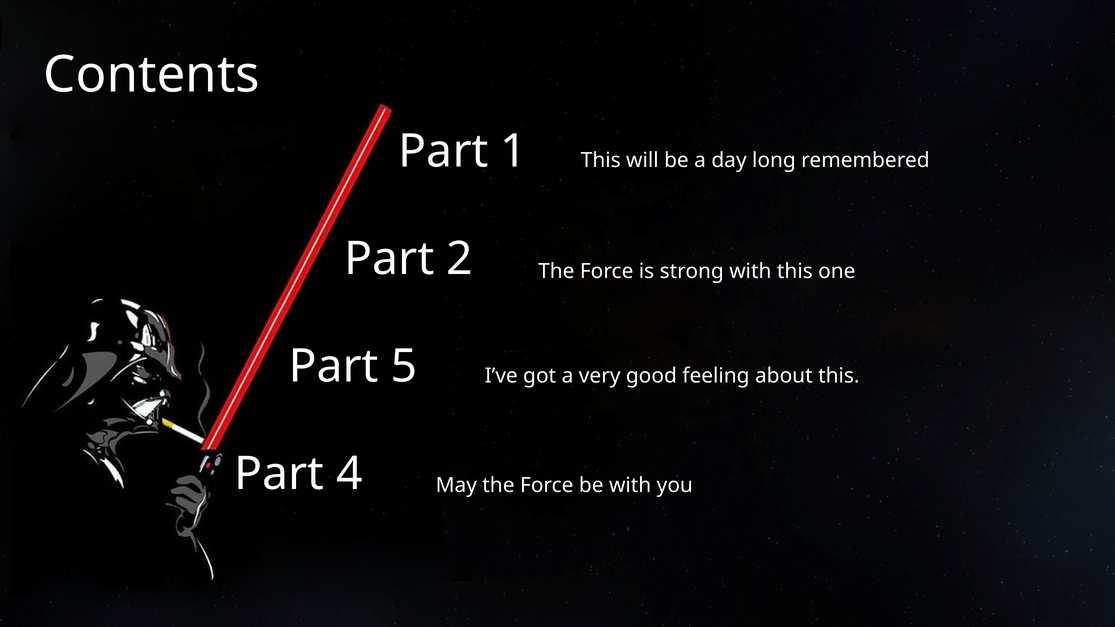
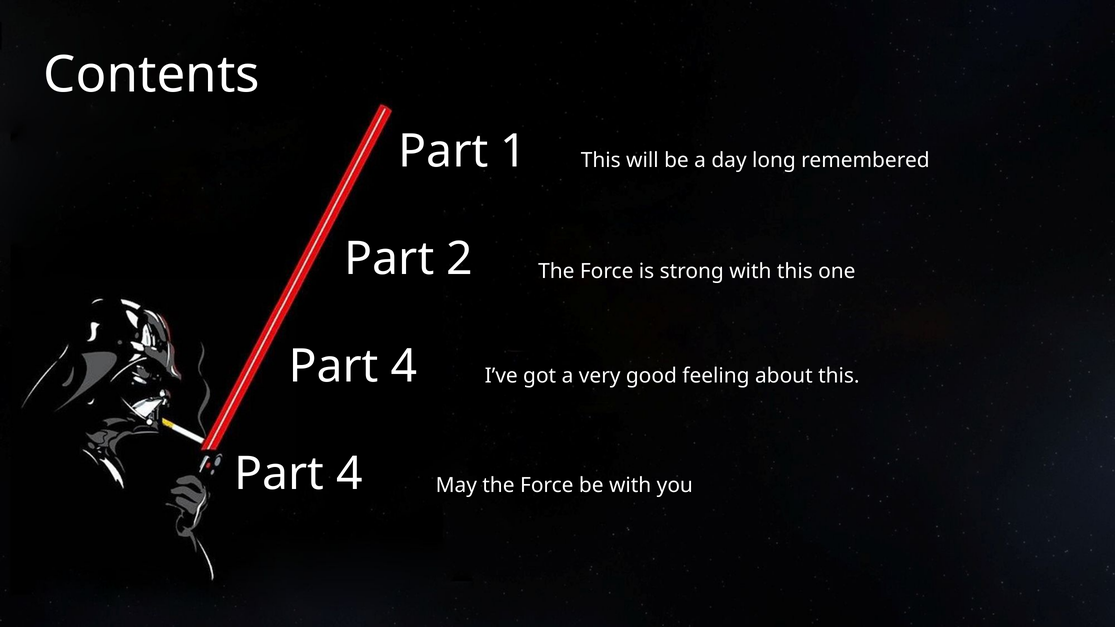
5: 5 -> 4 (404, 367)
